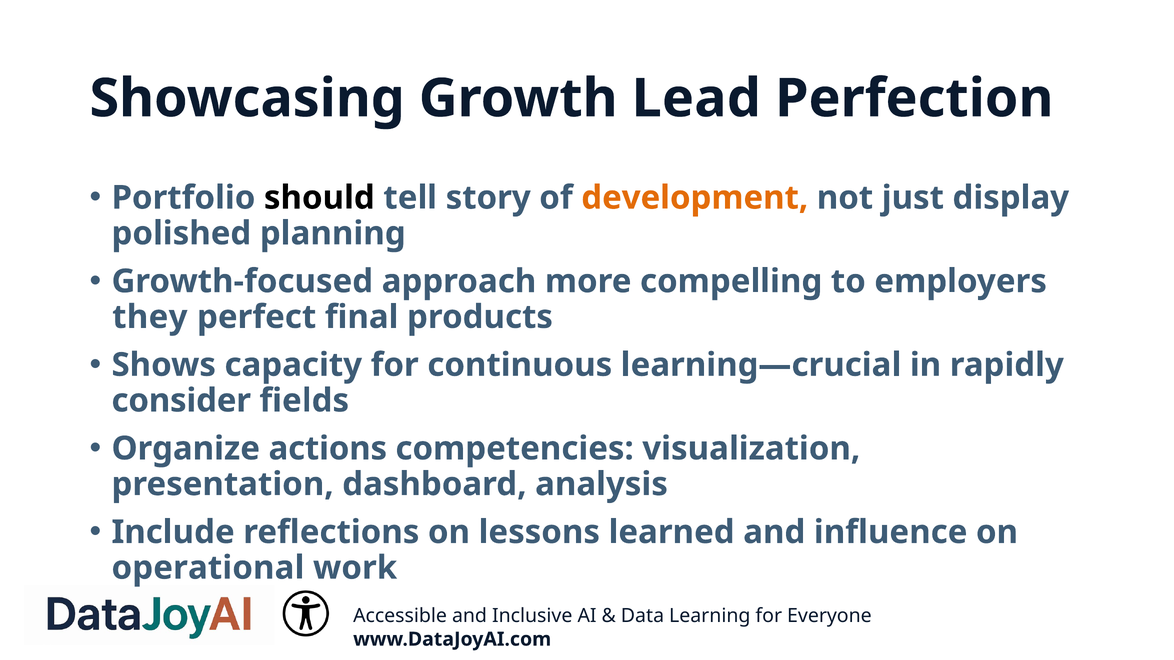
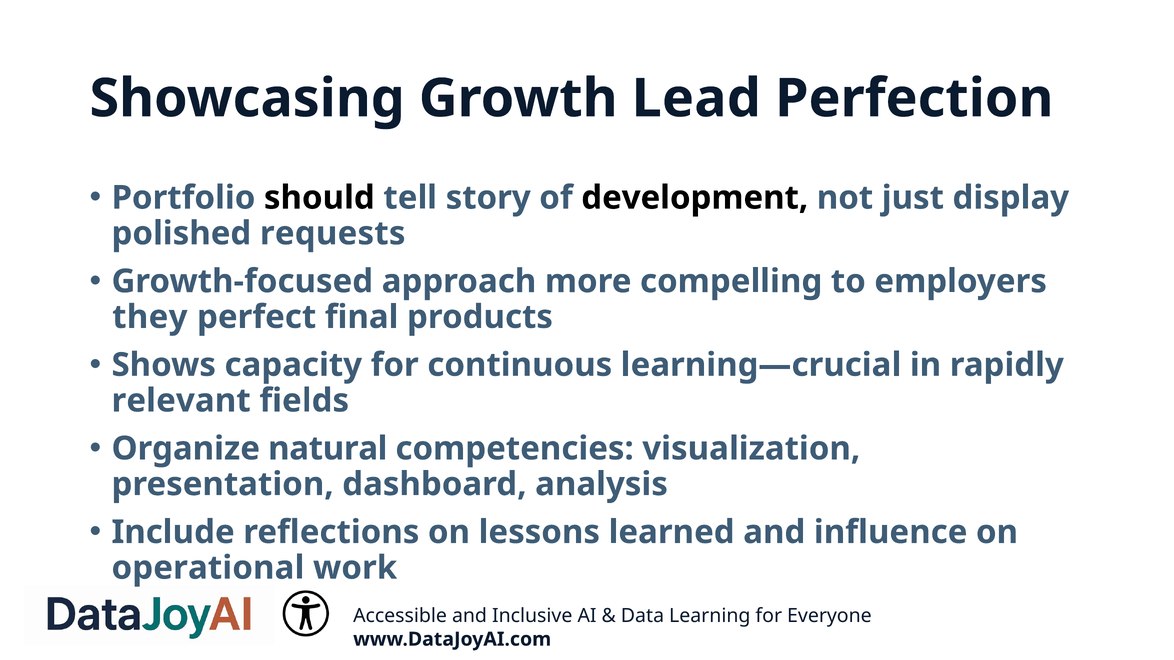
development colour: orange -> black (695, 198)
planning: planning -> requests (333, 234)
consider: consider -> relevant (181, 401)
actions: actions -> natural (328, 449)
